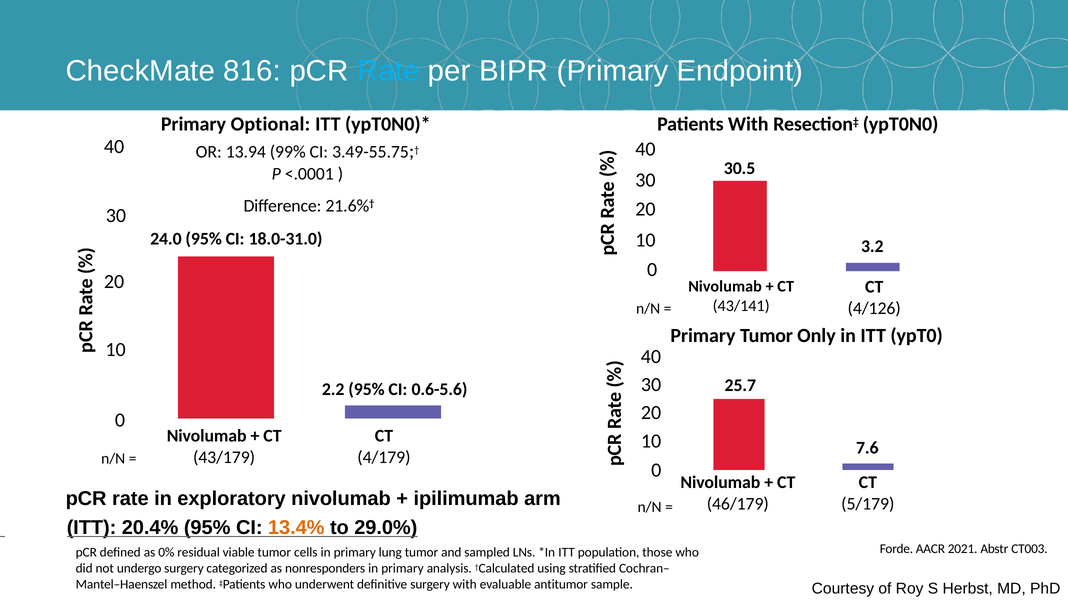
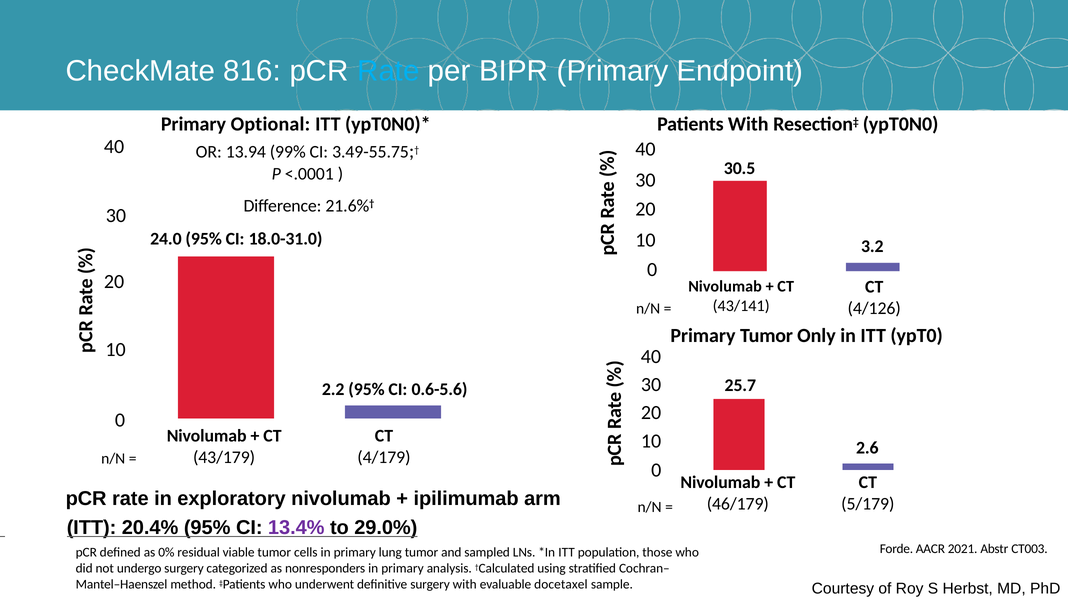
7.6: 7.6 -> 2.6 (867, 448)
13.4% colour: orange -> purple (296, 527)
antitumor: antitumor -> docetaxel (561, 584)
